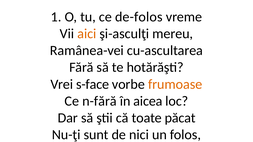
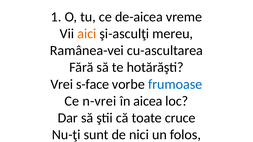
de-folos: de-folos -> de-aicea (139, 17)
frumoase colour: orange -> blue (175, 84)
n-fără: n-fără -> n-vrei (99, 101)
păcat: păcat -> cruce (180, 118)
